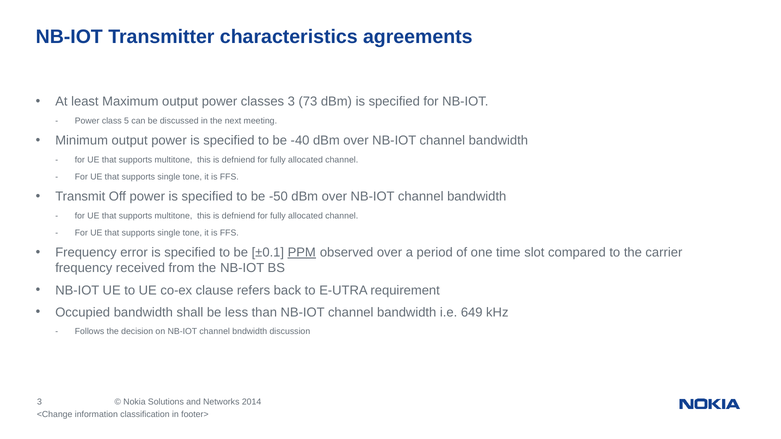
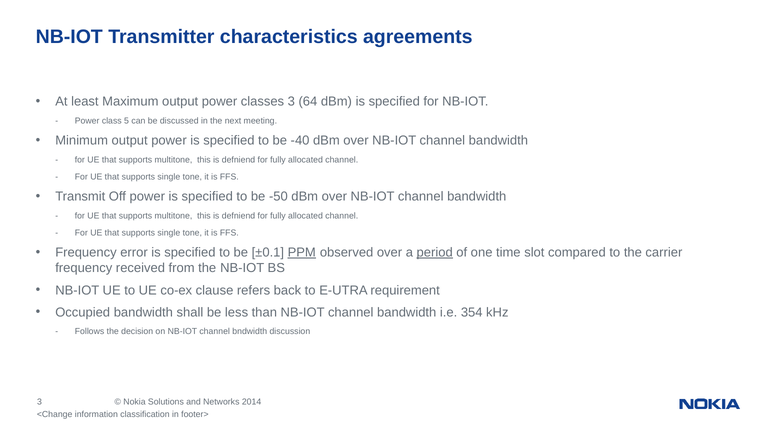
73: 73 -> 64 (308, 102)
period underline: none -> present (435, 253)
649: 649 -> 354 (472, 313)
